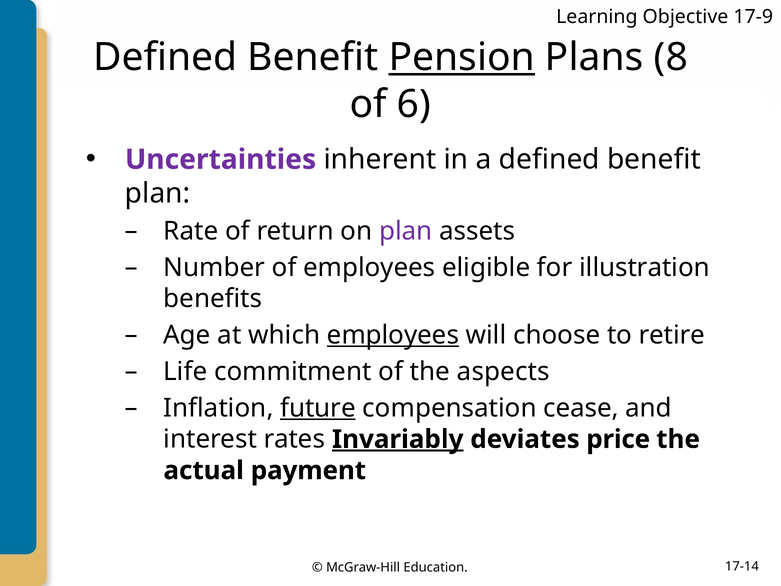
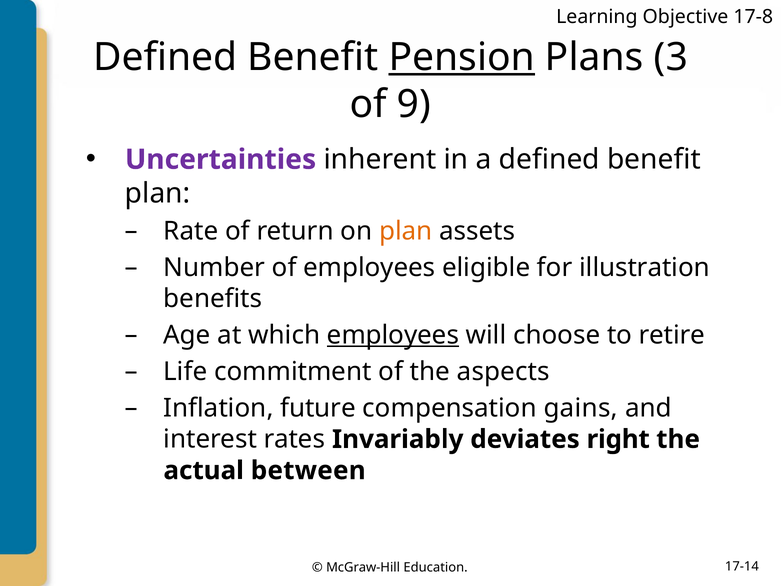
17-9: 17-9 -> 17-8 (753, 17)
8: 8 -> 3 (671, 57)
6: 6 -> 9 (414, 104)
plan colour: purple -> orange (406, 231)
future underline: present -> none (318, 408)
cease: cease -> gains (581, 408)
Invariably underline: present -> none (398, 439)
price: price -> right (618, 439)
payment: payment -> between (308, 470)
